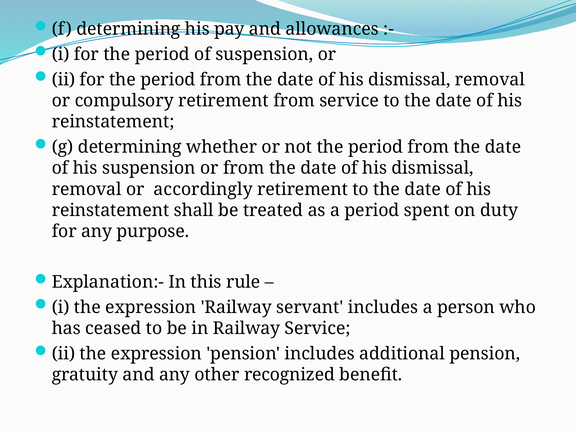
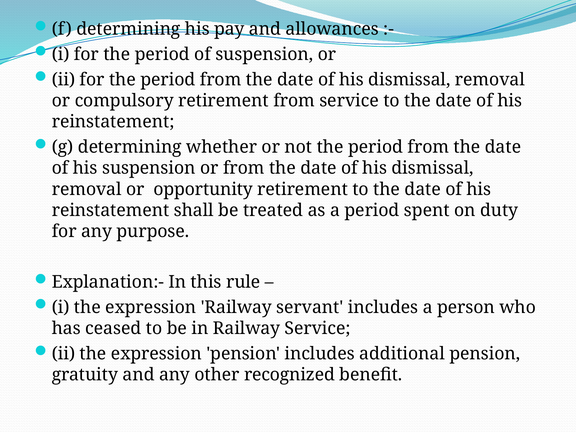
accordingly: accordingly -> opportunity (203, 189)
